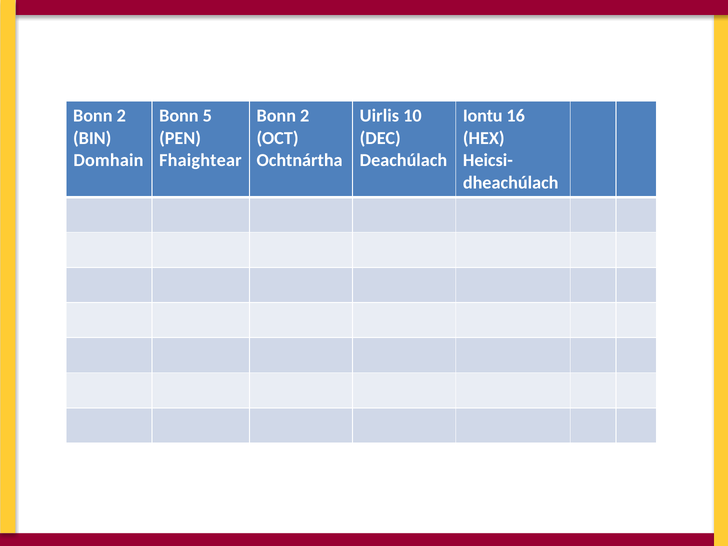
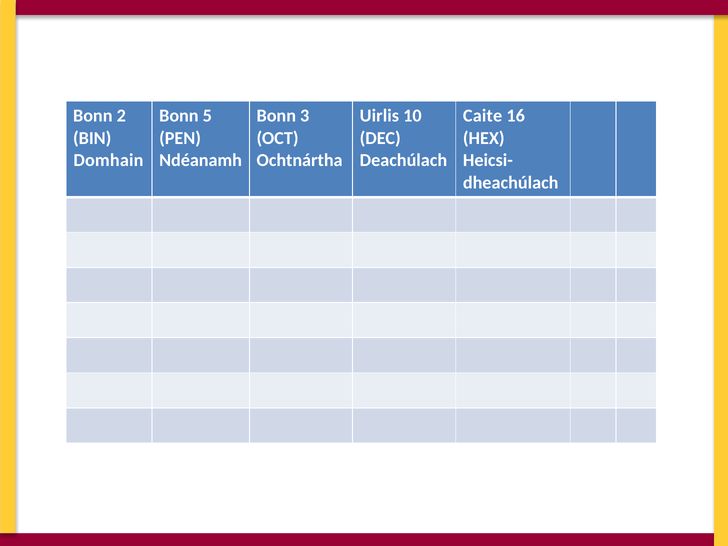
2: 2 -> 3 (305, 116)
Iontu: Iontu -> Caite (483, 116)
Fhaightear: Fhaightear -> Ndéanamh (201, 160)
